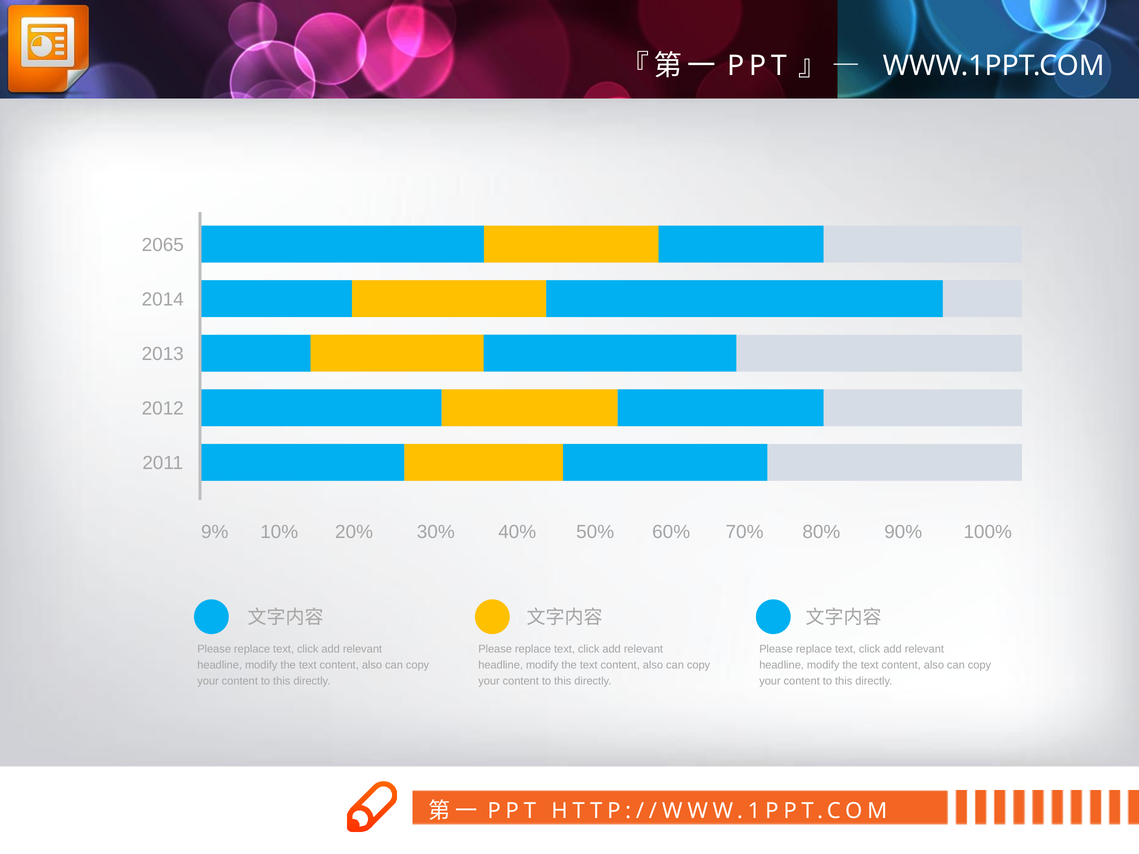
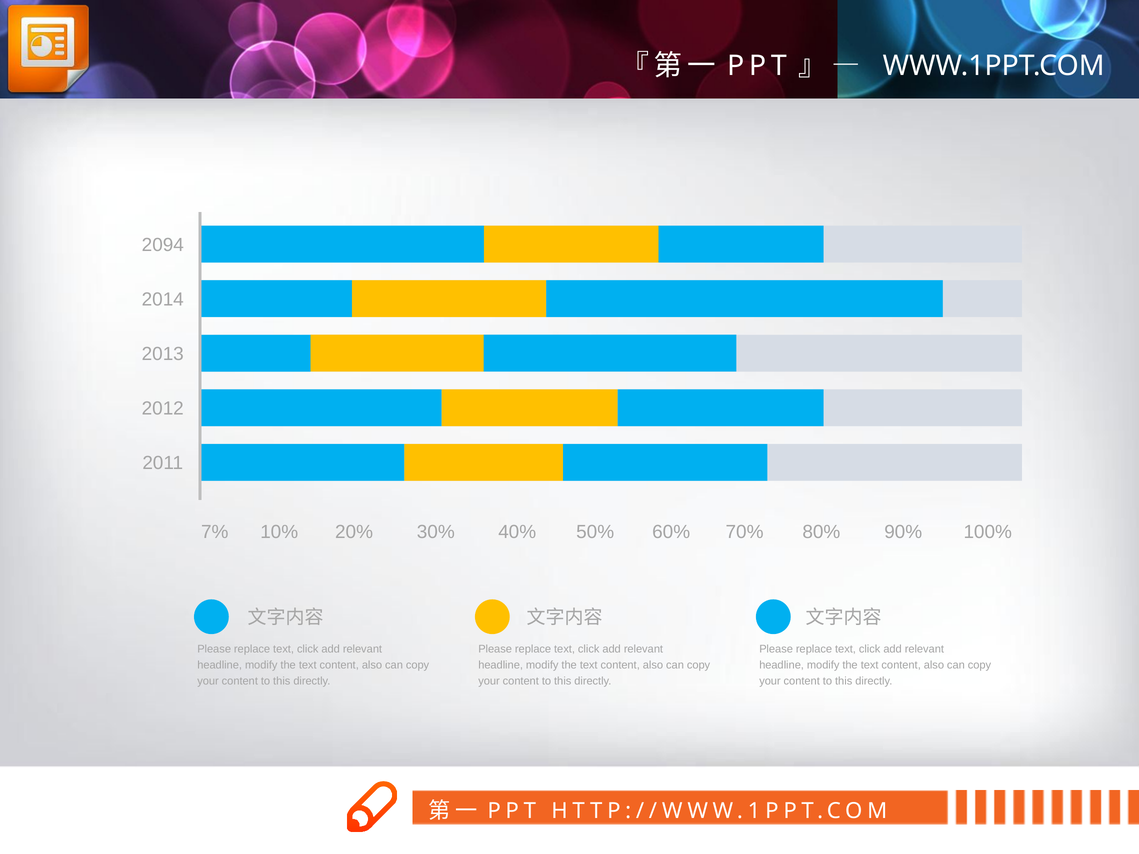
2065: 2065 -> 2094 (163, 245)
9%: 9% -> 7% (215, 532)
